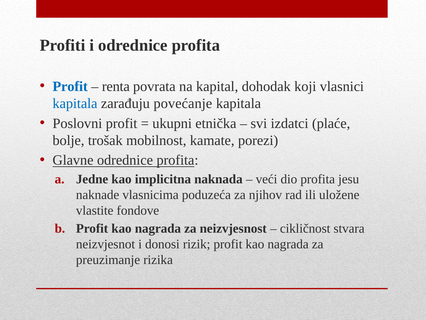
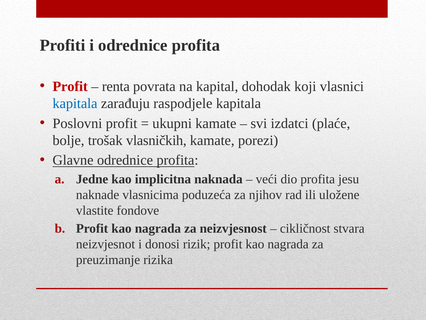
Profit colour: blue -> red (70, 86)
povećanje: povećanje -> raspodjele (183, 103)
ukupni etnička: etnička -> kamate (216, 123)
mobilnost: mobilnost -> vlasničkih (156, 140)
